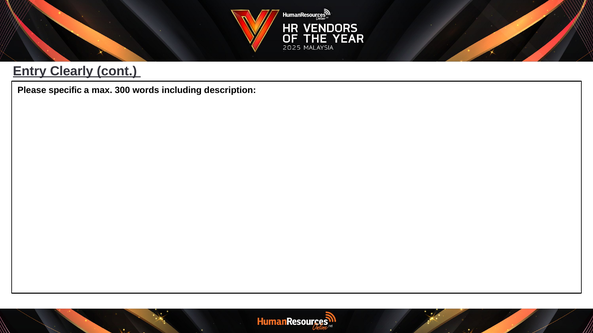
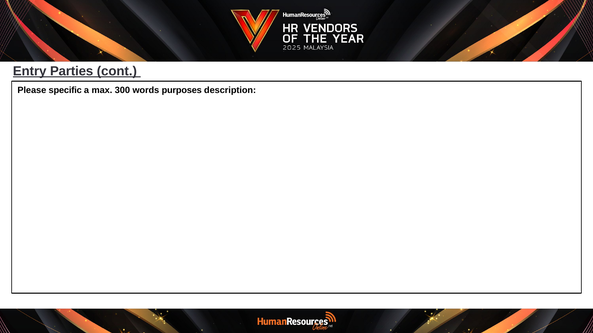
Clearly: Clearly -> Parties (72, 71)
including: including -> purposes (182, 90)
